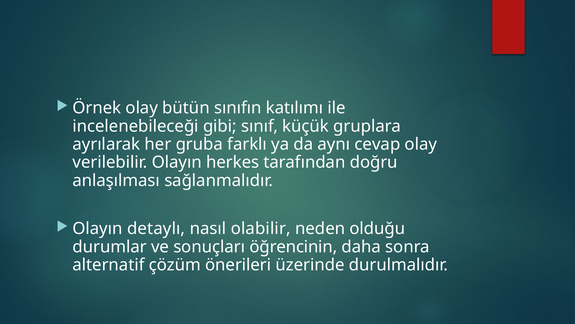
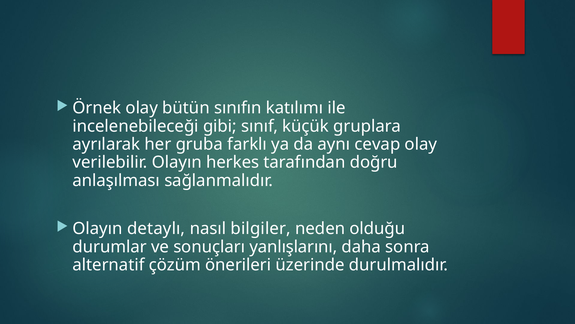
olabilir: olabilir -> bilgiler (261, 228)
öğrencinin: öğrencinin -> yanlışlarını (293, 246)
